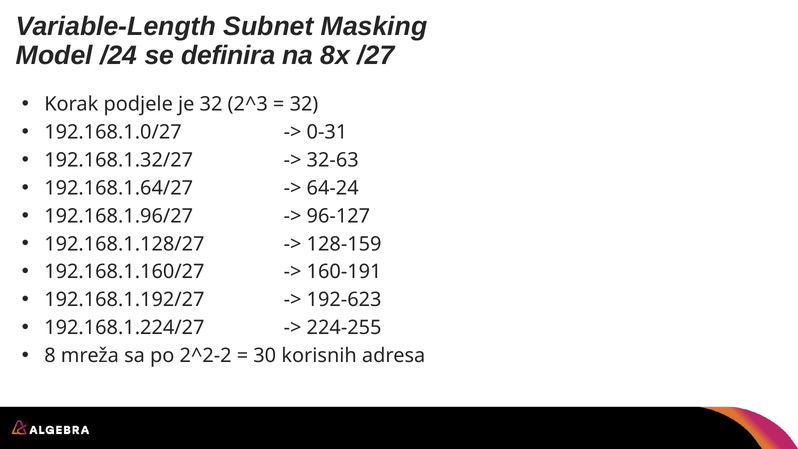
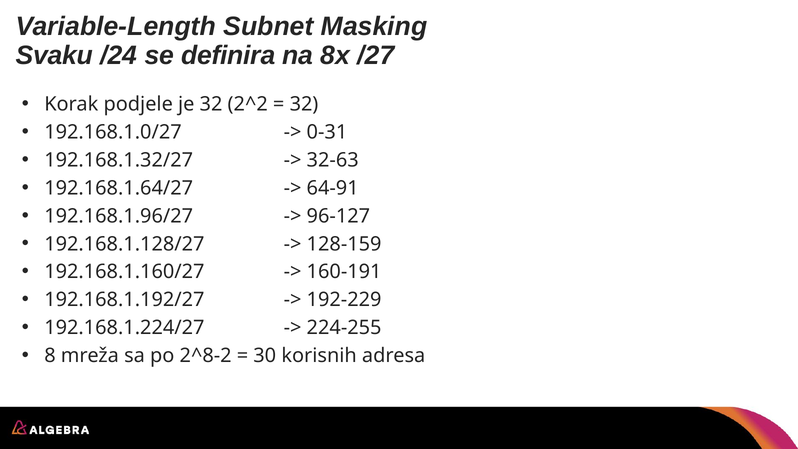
Model: Model -> Svaku (55, 55)
2^3: 2^3 -> 2^2 (248, 104)
64-24: 64-24 -> 64-91 (333, 188)
192-623: 192-623 -> 192-229 (344, 300)
2^2-2: 2^2-2 -> 2^8-2 (206, 356)
